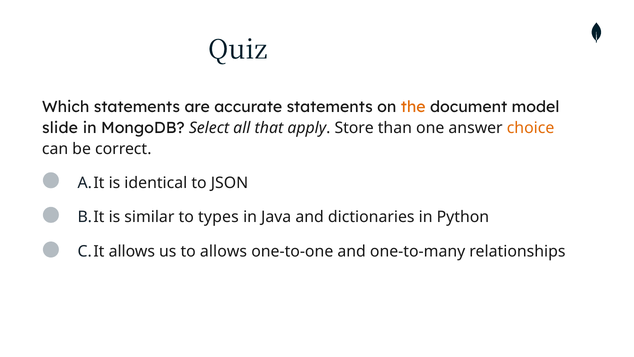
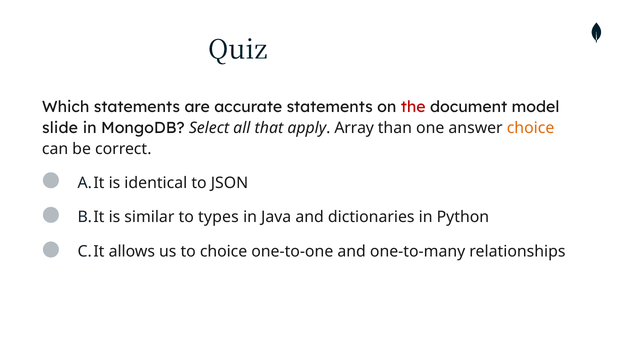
the colour: orange -> red (413, 107)
Store: Store -> Array (354, 128)
to allows: allows -> choice (224, 251)
